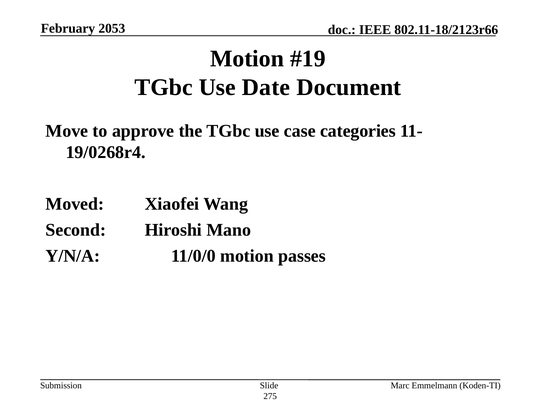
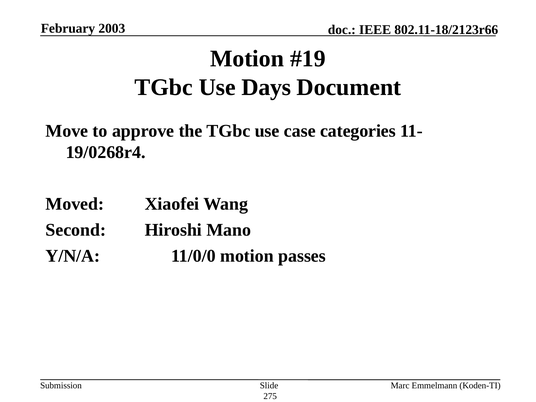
2053: 2053 -> 2003 (112, 28)
Date: Date -> Days (266, 87)
